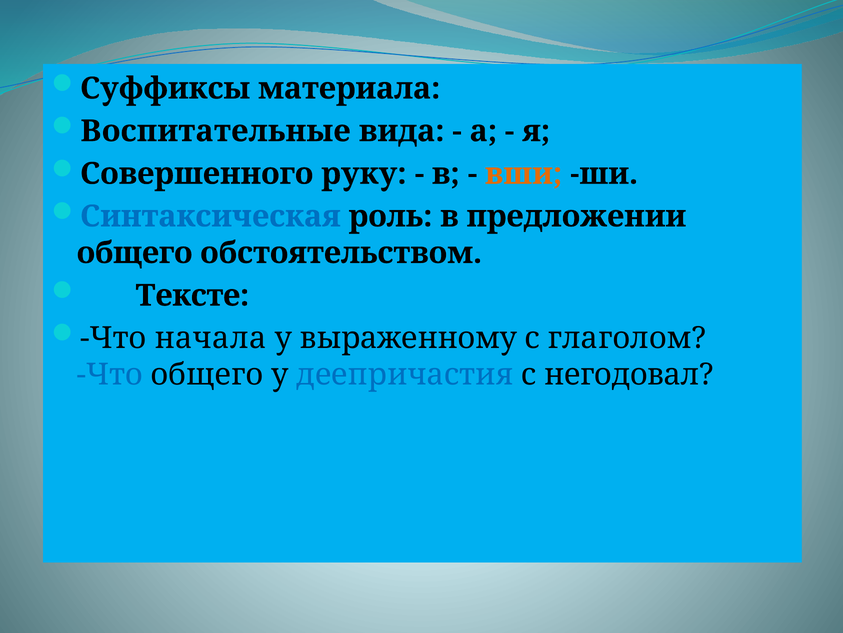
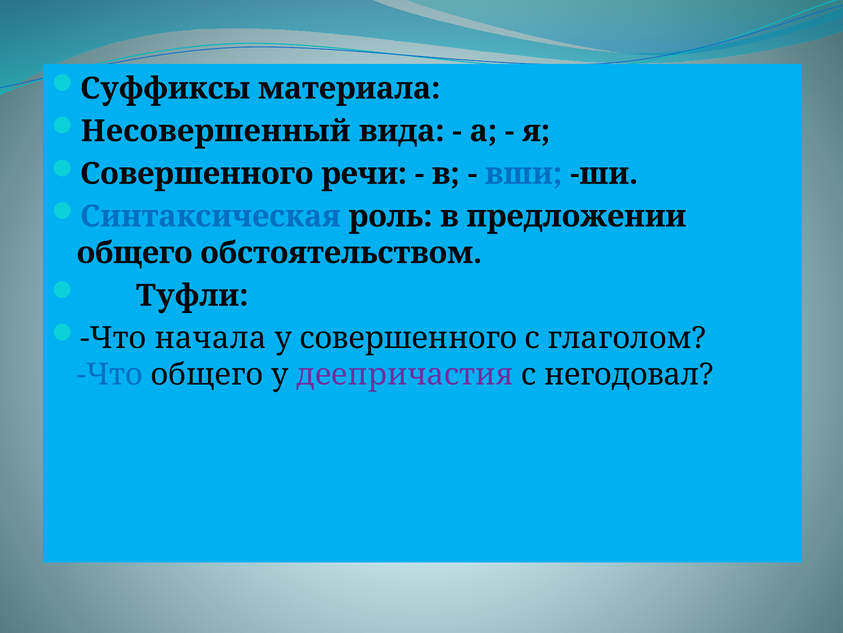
Воспитательные: Воспитательные -> Несовершенный (216, 131)
руку: руку -> речи (364, 174)
вши colour: orange -> blue (524, 174)
Тексте: Тексте -> Туфли (192, 295)
у выраженному: выраженному -> совершенного (409, 338)
деепричастия colour: blue -> purple (405, 374)
